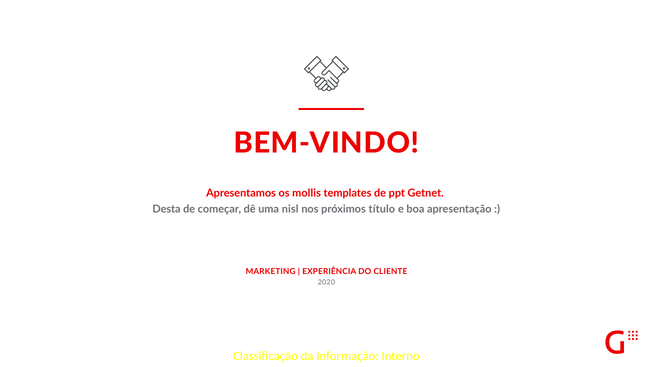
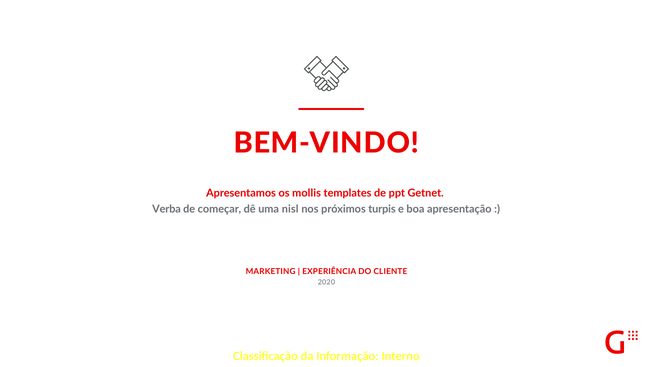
Desta: Desta -> Verba (167, 209)
título: título -> turpis (382, 209)
